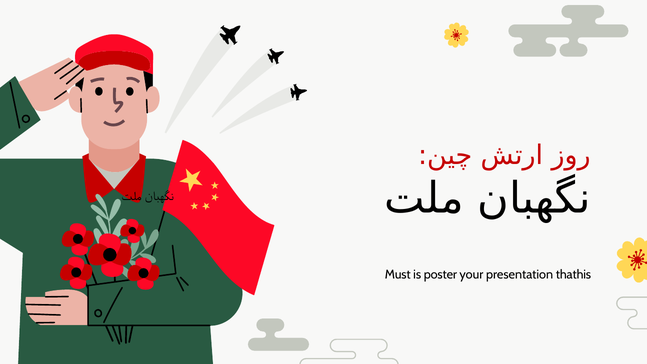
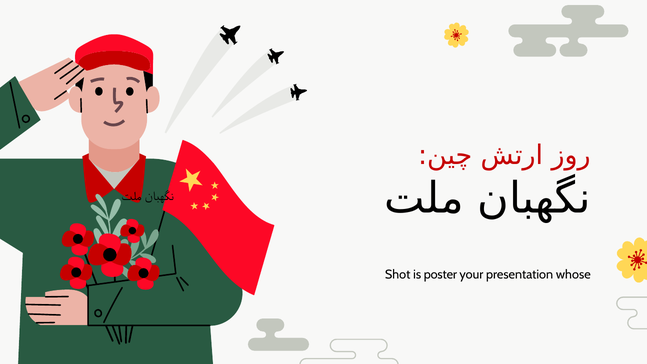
Must: Must -> Shot (398, 274)
thathis: thathis -> whose (573, 274)
